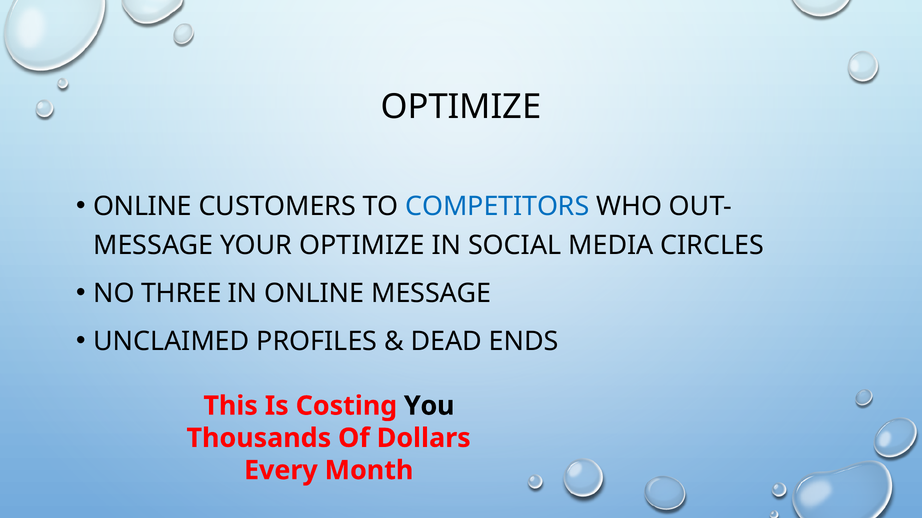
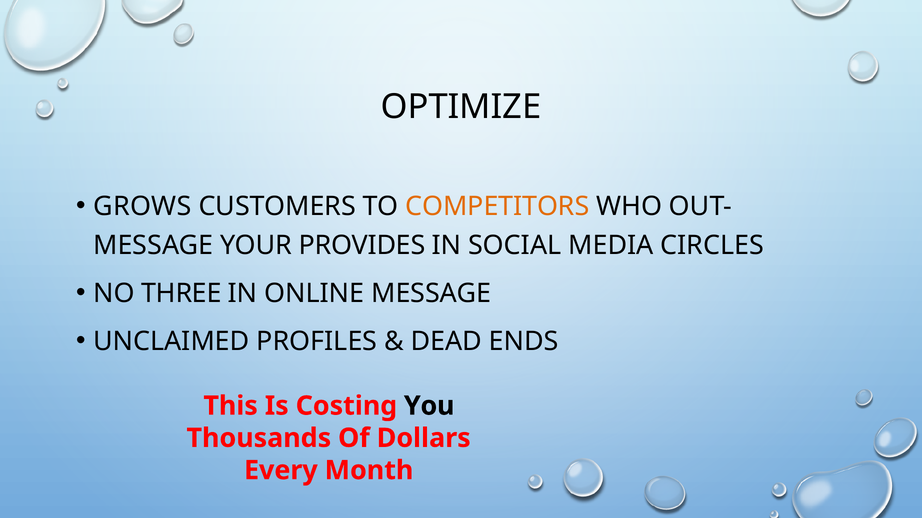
ONLINE: ONLINE -> GROWS (142, 207)
COMPETITORS colour: blue -> orange (497, 207)
YOUR OPTIMIZE: OPTIMIZE -> PROVIDES (362, 245)
